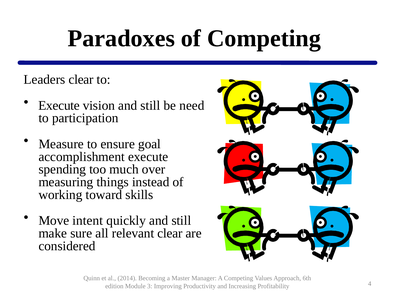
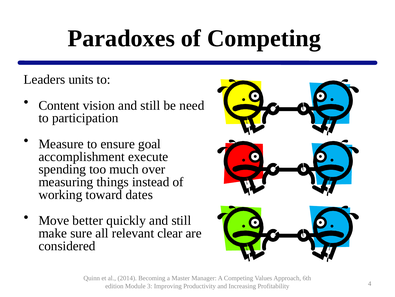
Leaders clear: clear -> units (81, 79)
Execute: Execute -> Content (59, 105)
skills: skills -> dates (139, 194)
intent: intent -> better (88, 220)
